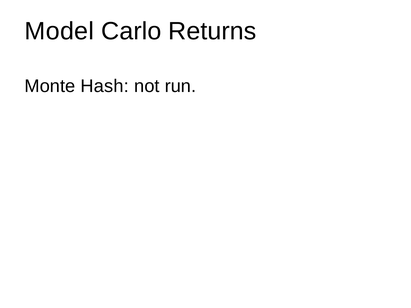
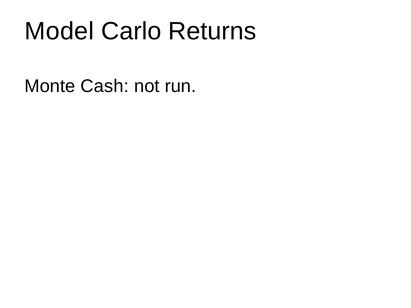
Hash: Hash -> Cash (105, 86)
